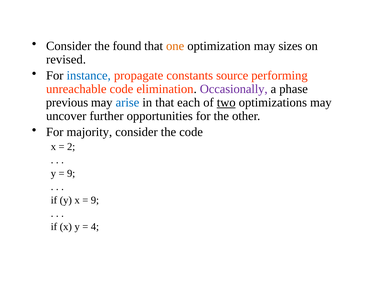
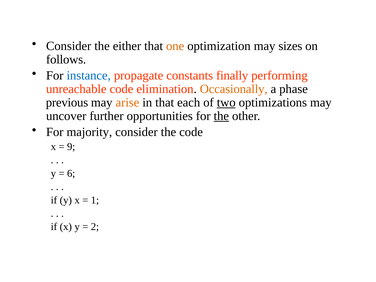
found: found -> either (127, 46)
revised: revised -> follows (66, 59)
source: source -> finally (232, 75)
Occasionally colour: purple -> orange (234, 89)
arise colour: blue -> orange (127, 103)
the underline: none -> present (221, 116)
2: 2 -> 9 (71, 147)
9: 9 -> 6 (71, 173)
9: 9 -> 1 (95, 200)
4: 4 -> 2 (95, 227)
